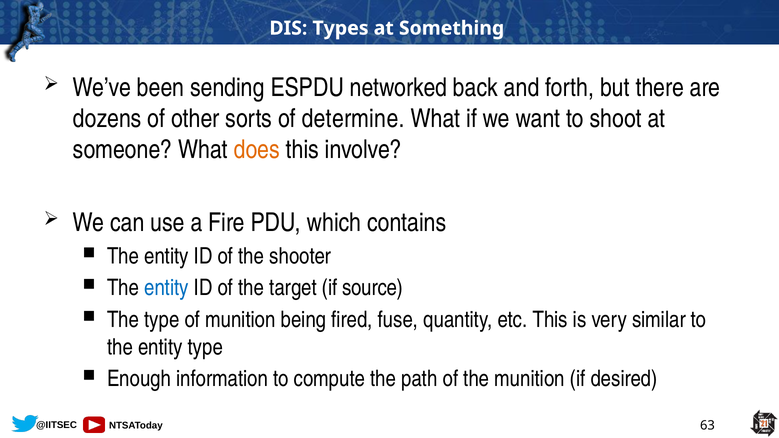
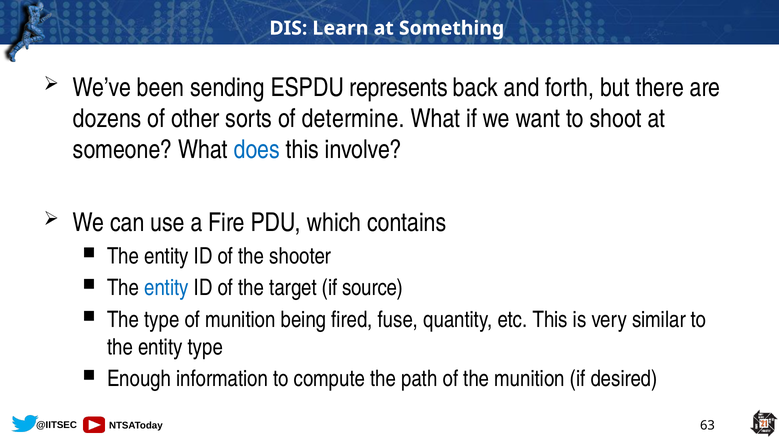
Types: Types -> Learn (340, 28)
networked: networked -> represents (399, 88)
does colour: orange -> blue (257, 150)
